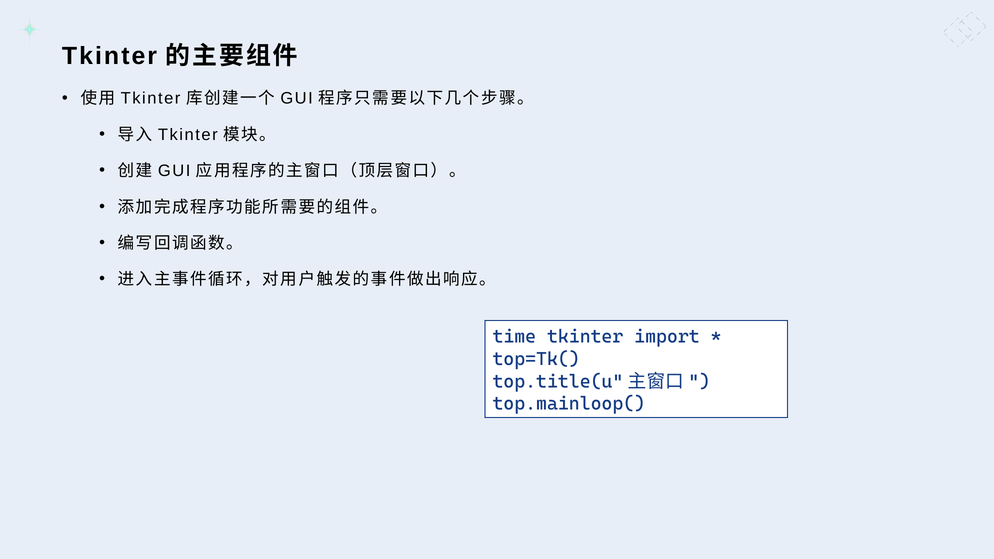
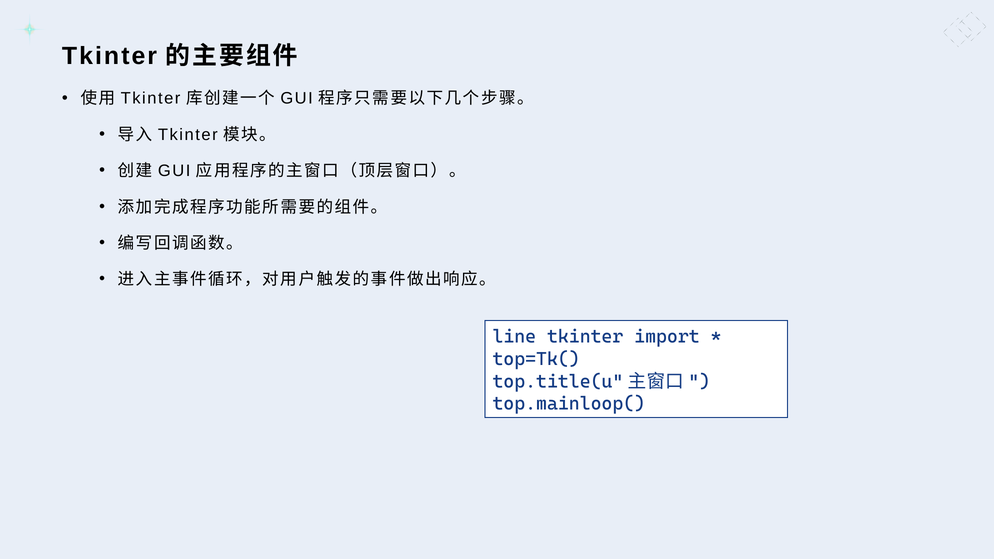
time: time -> line (514, 337)
